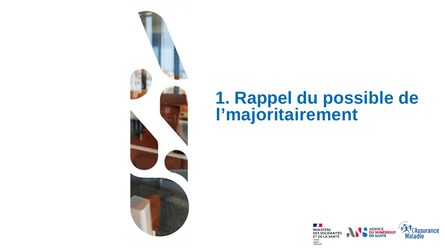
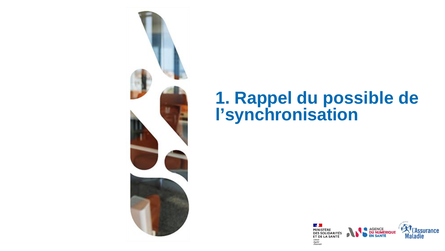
l’majoritairement: l’majoritairement -> l’synchronisation (287, 115)
